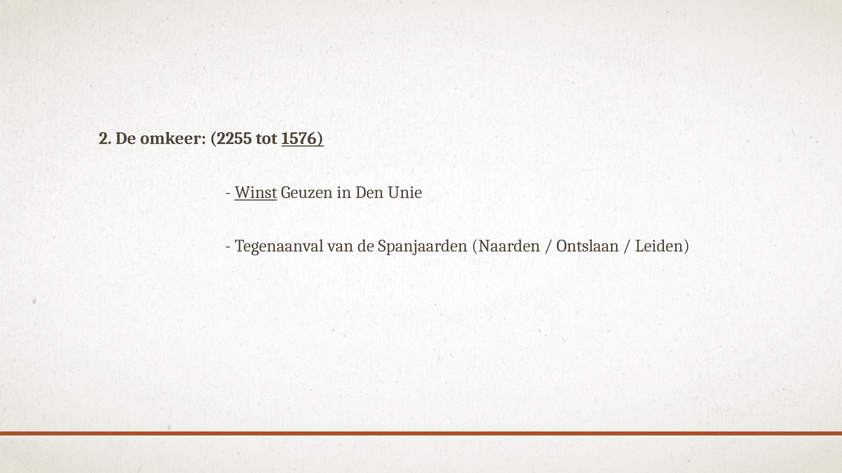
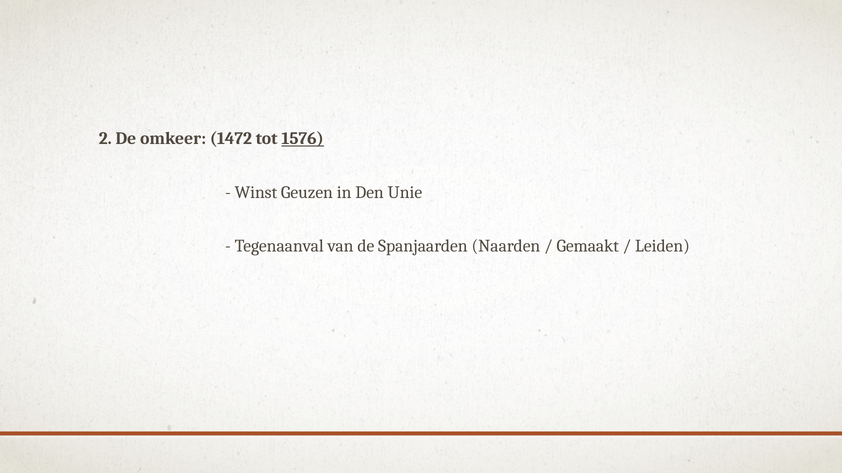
2255: 2255 -> 1472 (231, 139)
Winst underline: present -> none (256, 193)
Ontslaan: Ontslaan -> Gemaakt (588, 246)
